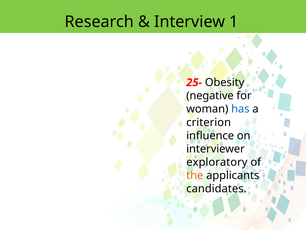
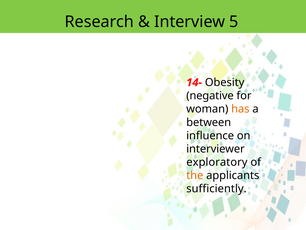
1: 1 -> 5 (234, 22)
25-: 25- -> 14- (194, 82)
has colour: blue -> orange (240, 109)
criterion: criterion -> between (209, 122)
candidates: candidates -> sufficiently (216, 188)
